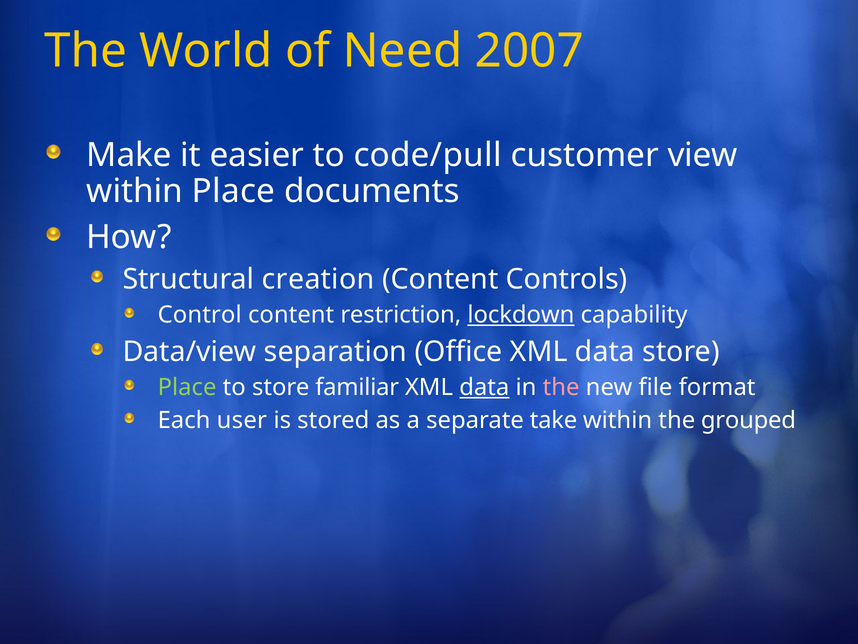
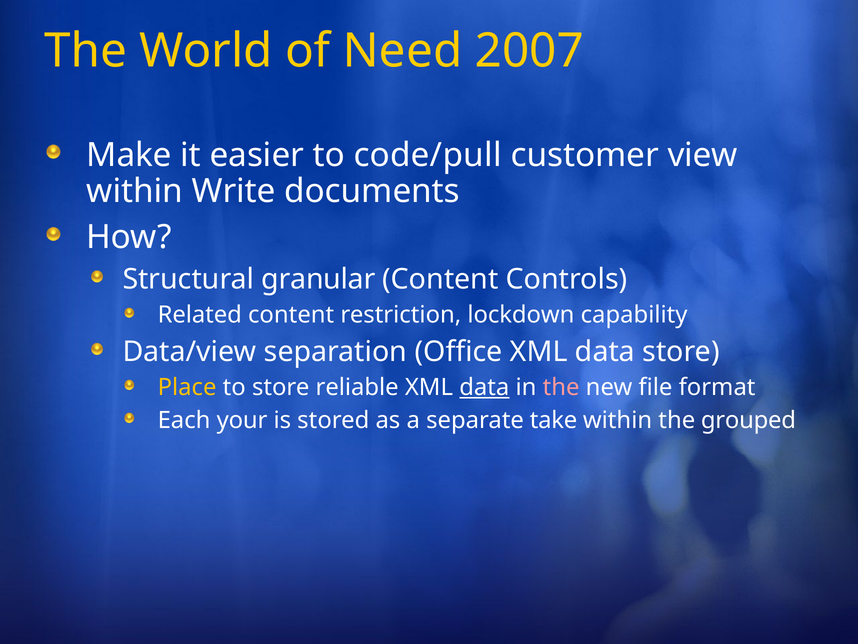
within Place: Place -> Write (234, 191)
creation: creation -> granular (318, 279)
Control: Control -> Related (200, 315)
lockdown underline: present -> none (521, 315)
Place colour: light green -> yellow (187, 387)
familiar: familiar -> reliable (357, 387)
user: user -> your (242, 420)
